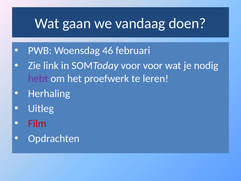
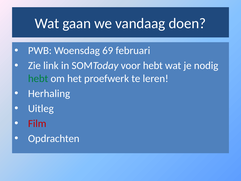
46: 46 -> 69 (108, 51)
voor voor: voor -> hebt (153, 66)
hebt colour: purple -> green (38, 78)
